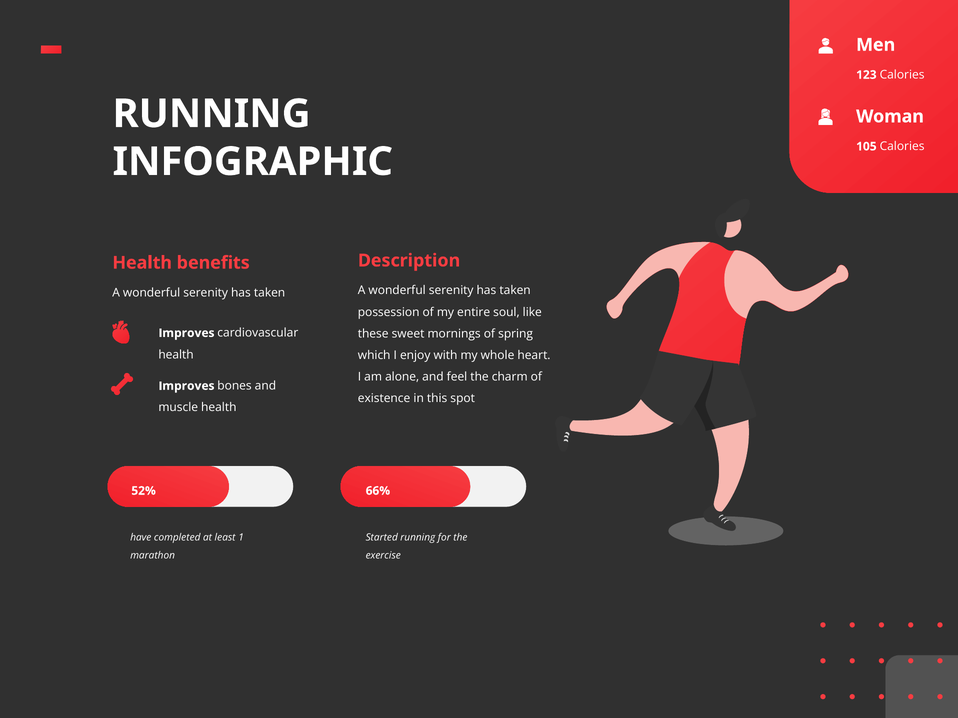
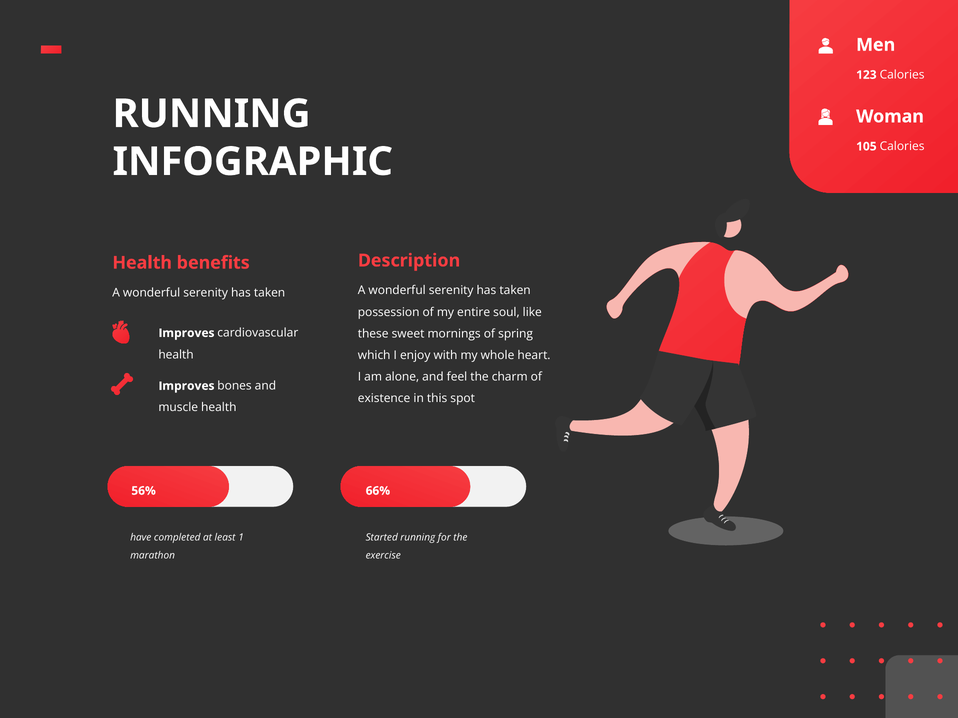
52%: 52% -> 56% (144, 491)
